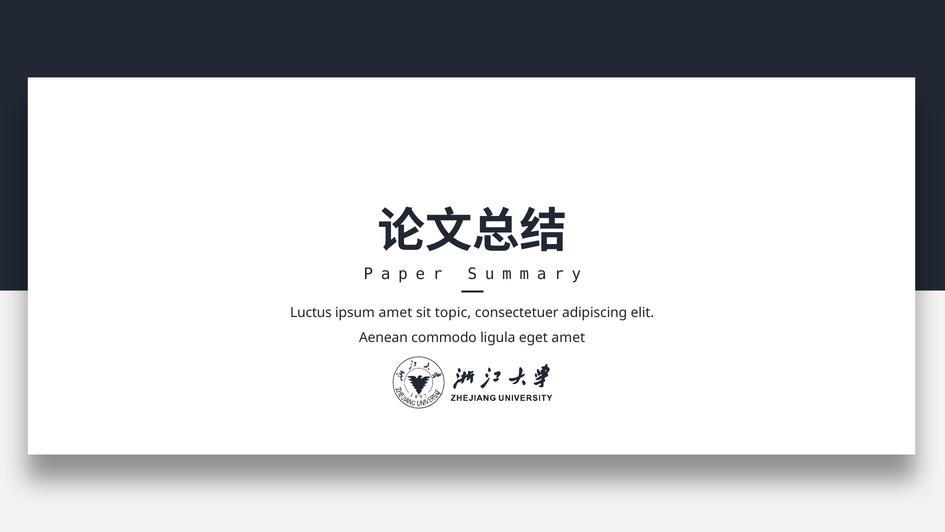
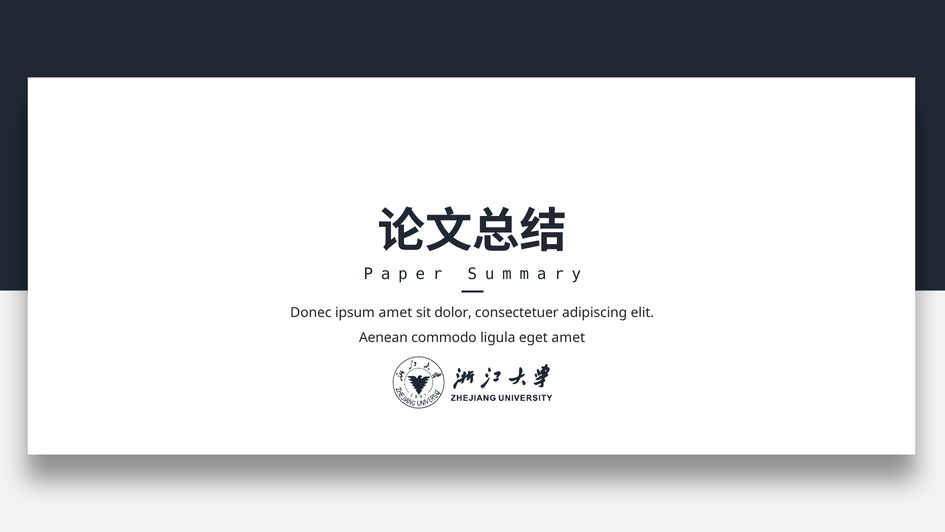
Luctus: Luctus -> Donec (311, 313)
topic: topic -> dolor (453, 313)
